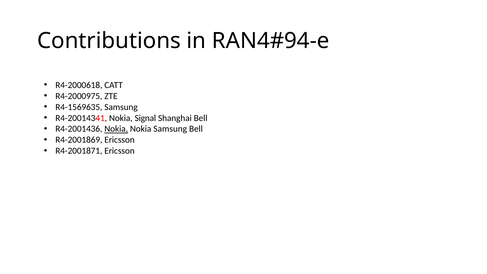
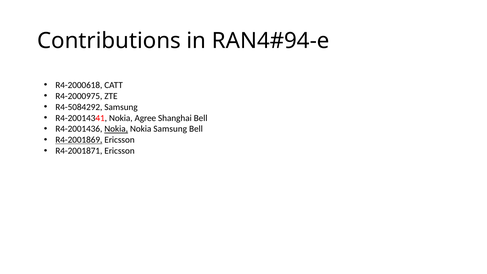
R4-1569635: R4-1569635 -> R4-5084292 (79, 107)
Signal: Signal -> Agree (145, 118)
R4-2001869 underline: none -> present (79, 140)
